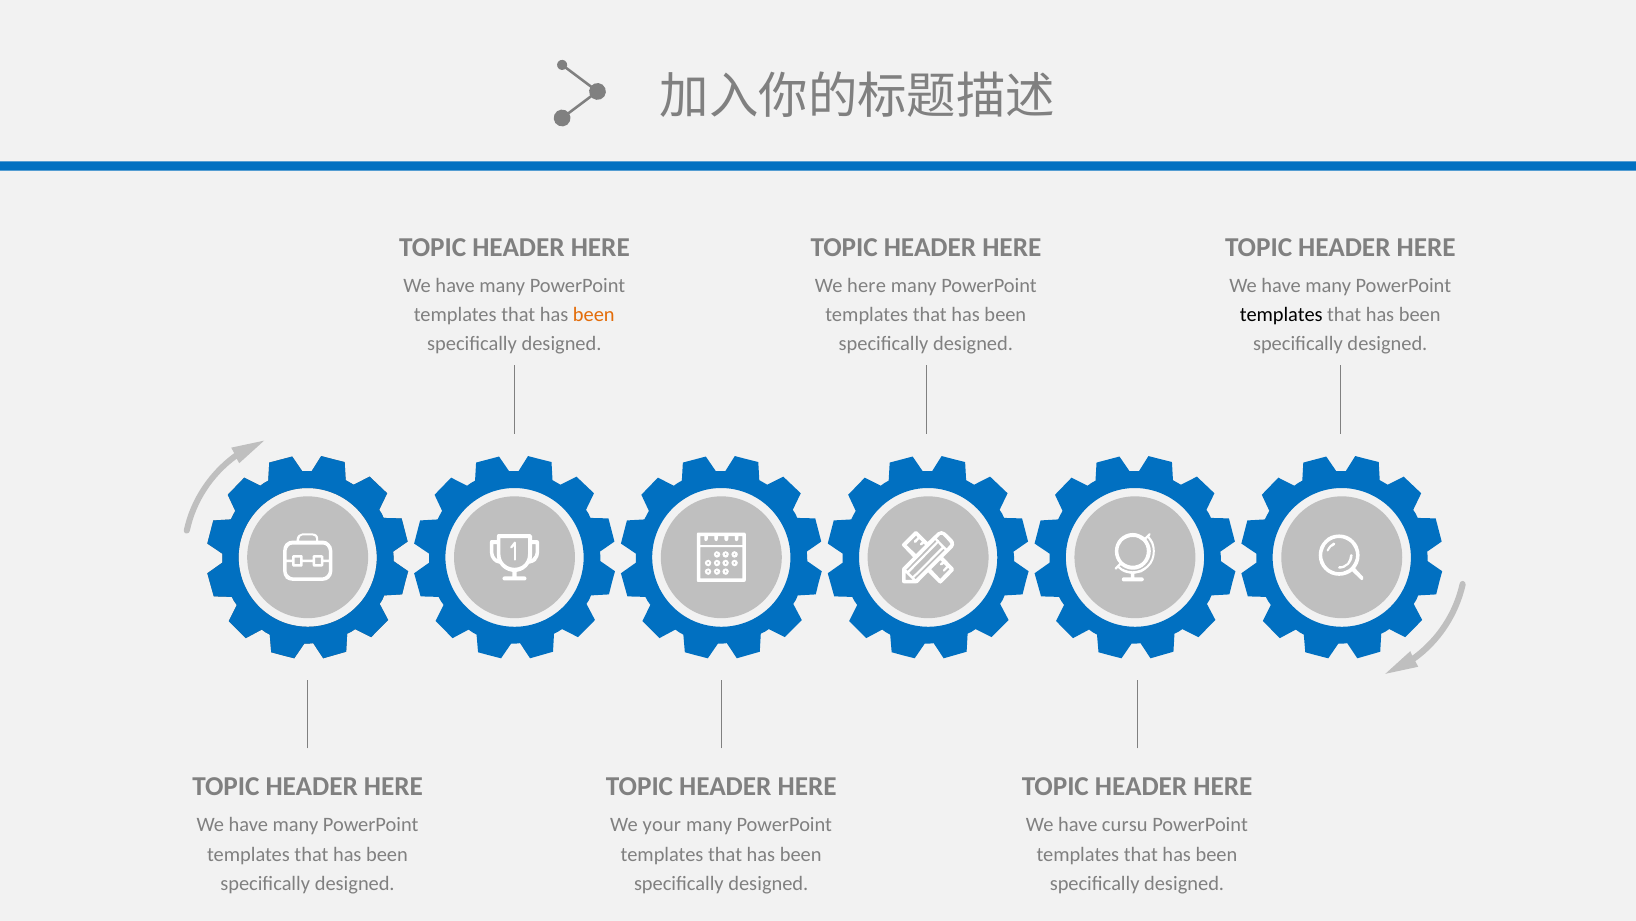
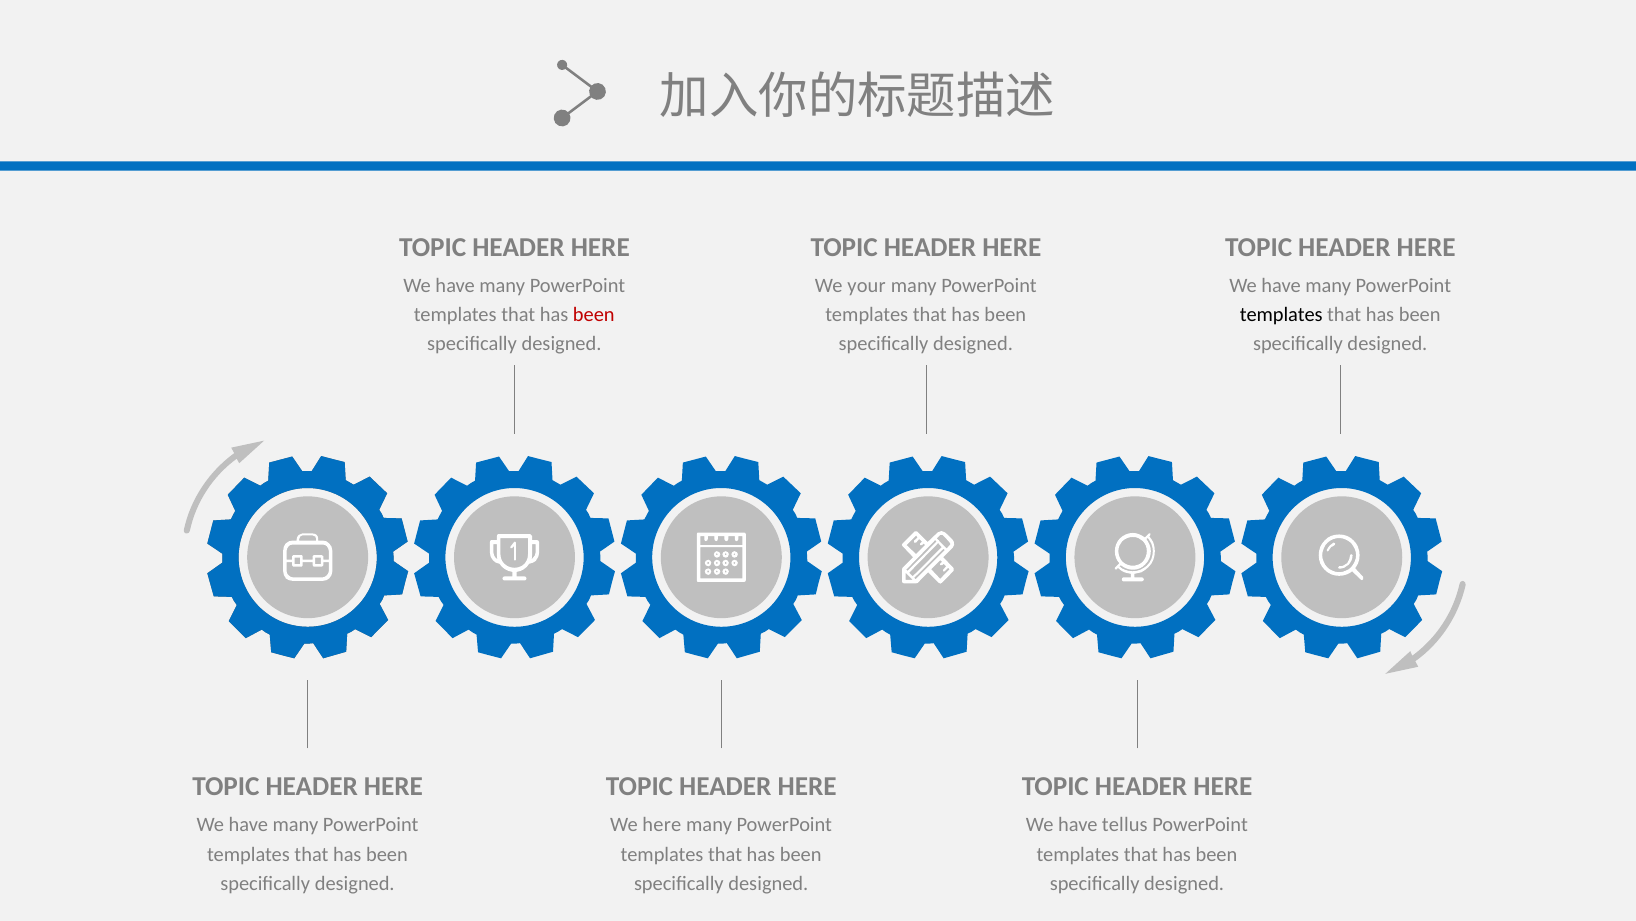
We here: here -> your (867, 285)
been colour: orange -> red (594, 315)
We your: your -> here (662, 824)
cursu: cursu -> tellus (1125, 824)
